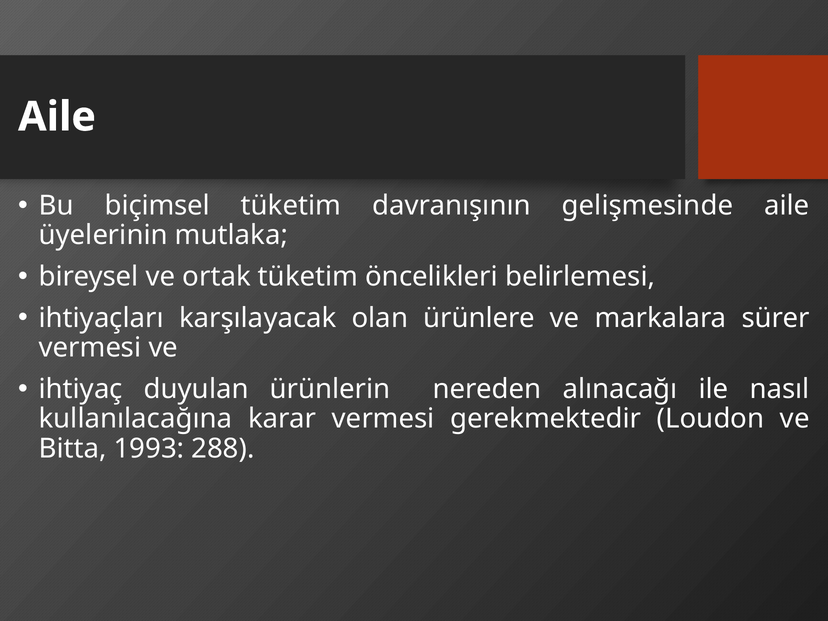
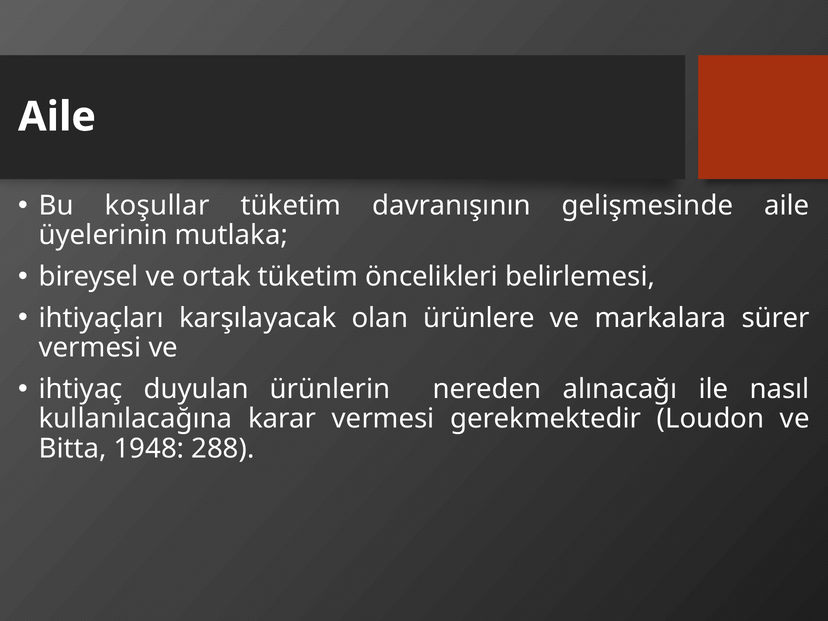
biçimsel: biçimsel -> koşullar (157, 206)
1993: 1993 -> 1948 (149, 449)
